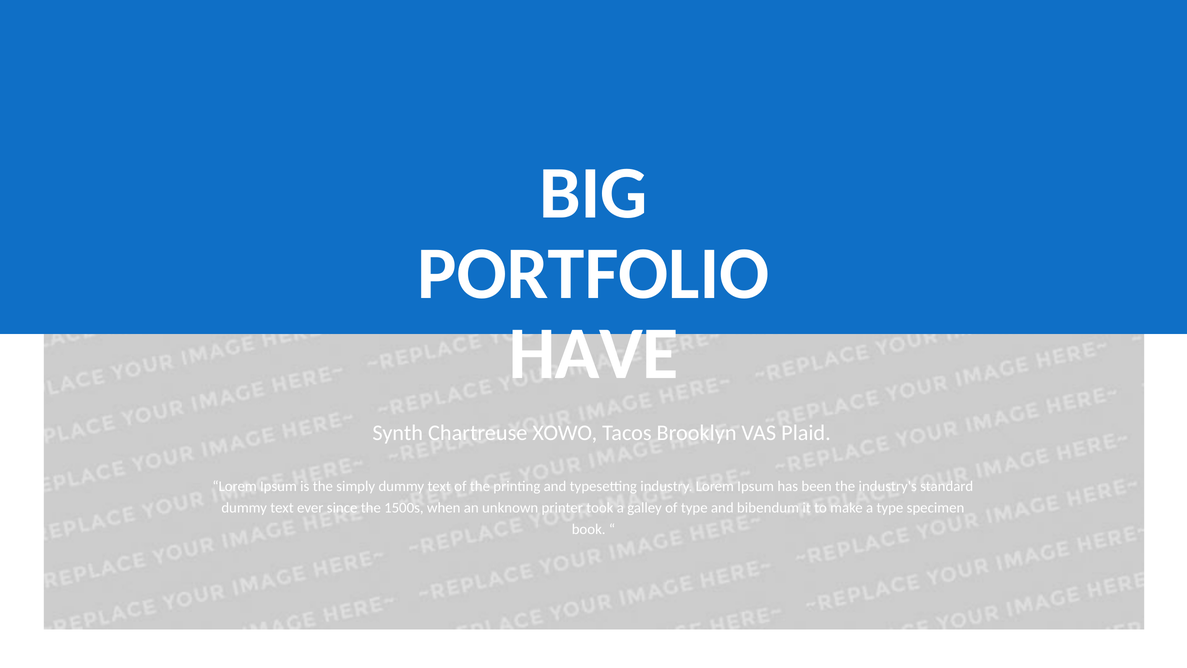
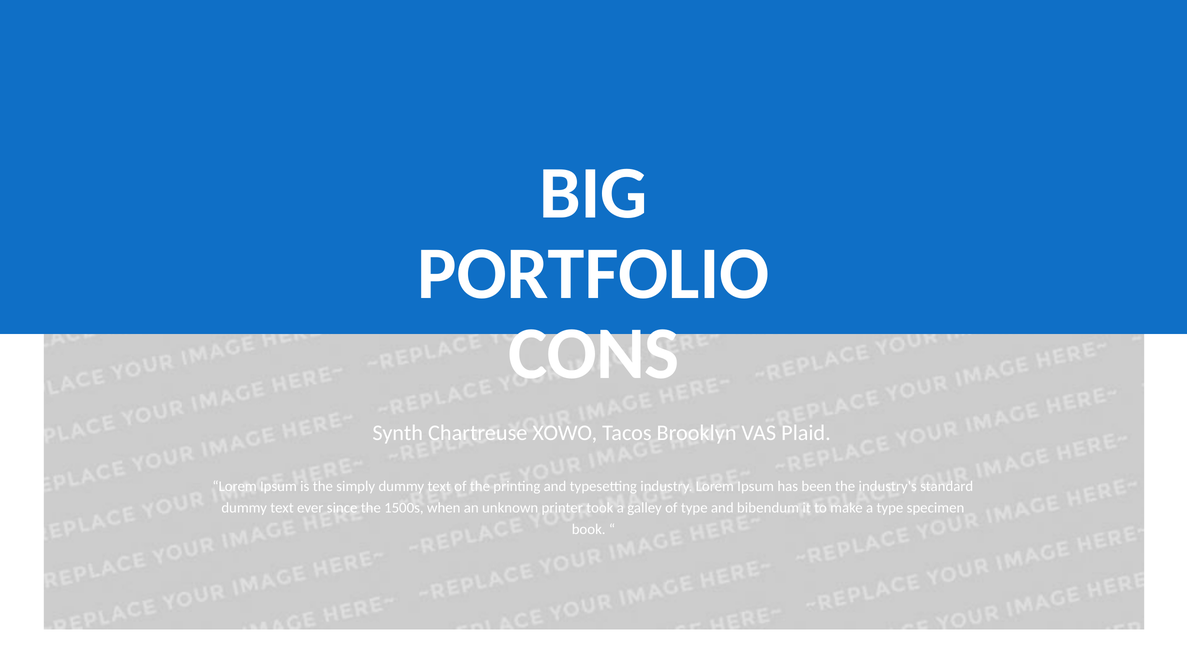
HAVE: HAVE -> CONS (594, 354)
